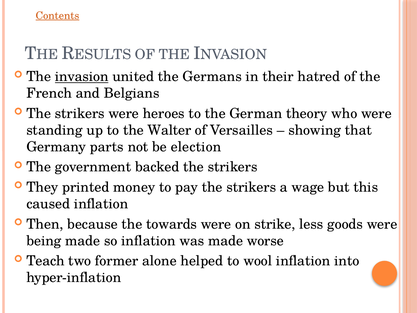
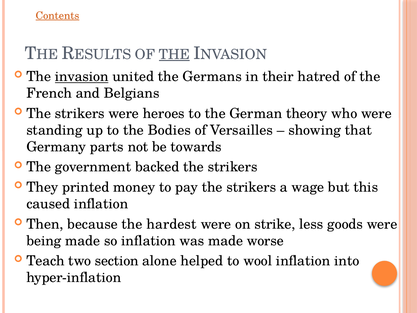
THE underline: none -> present (174, 55)
Walter: Walter -> Bodies (169, 130)
election: election -> towards (196, 147)
towards: towards -> hardest (172, 224)
former: former -> section (117, 261)
